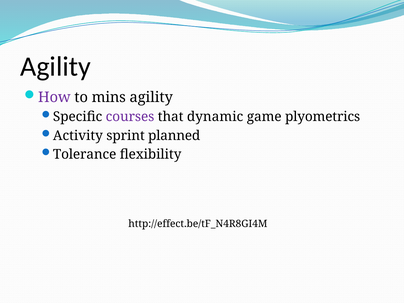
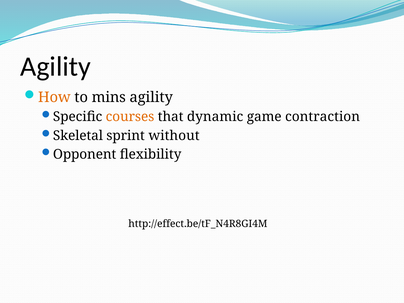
How colour: purple -> orange (54, 97)
courses colour: purple -> orange (130, 117)
plyometrics: plyometrics -> contraction (323, 117)
Activity: Activity -> Skeletal (78, 136)
planned: planned -> without (174, 136)
Tolerance: Tolerance -> Opponent (85, 154)
